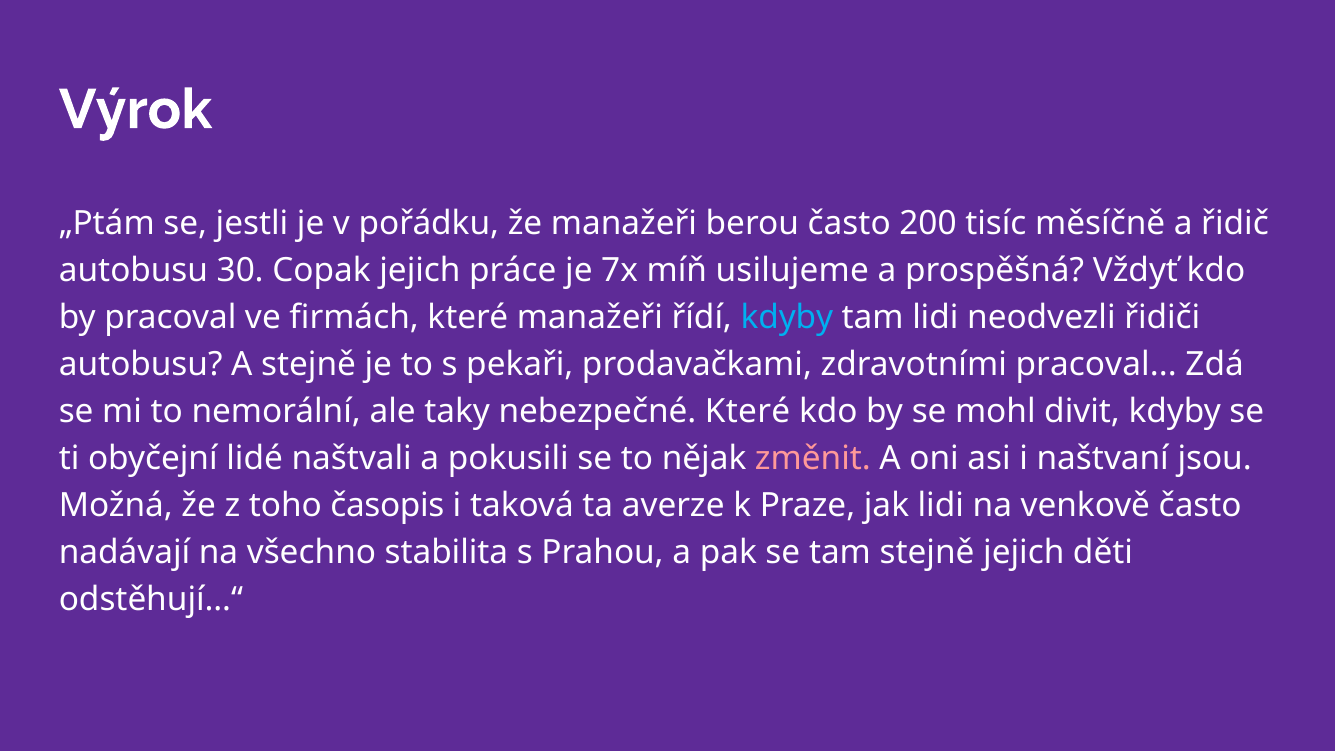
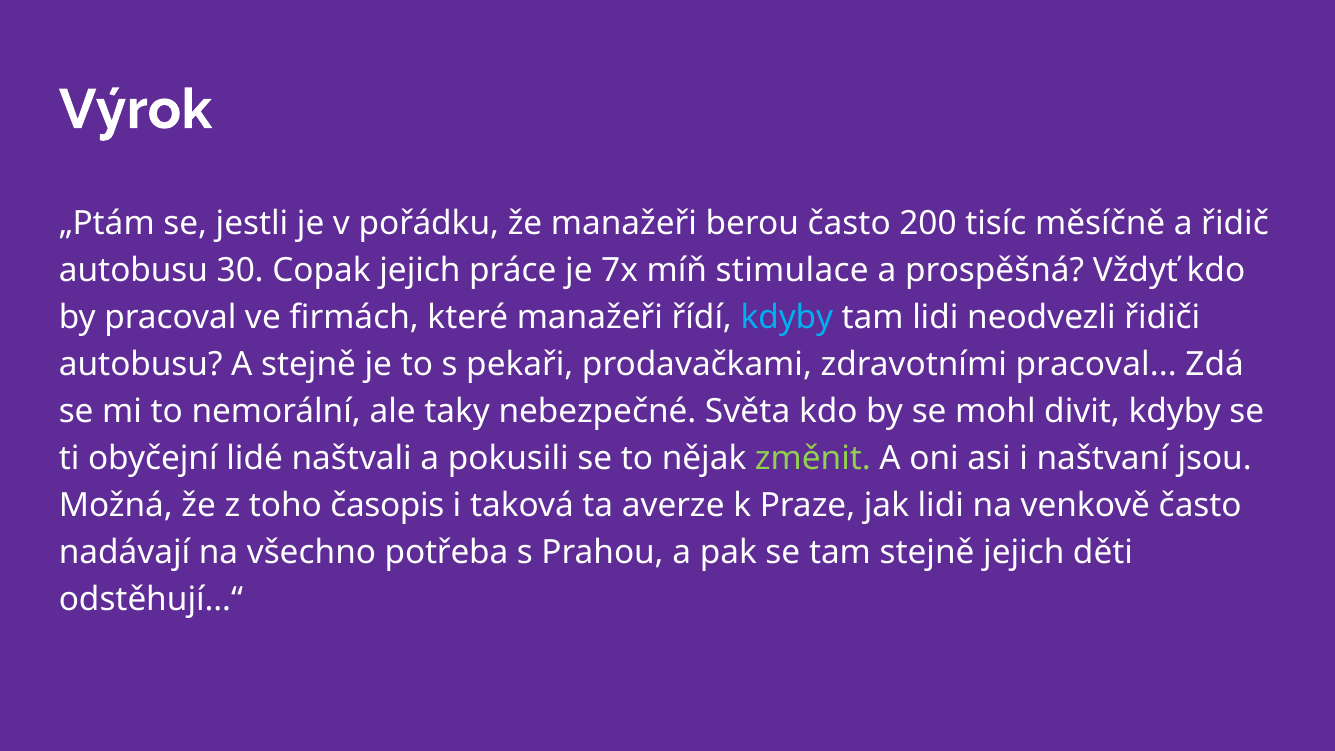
usilujeme: usilujeme -> stimulace (792, 270)
nebezpečné Které: Které -> Světa (748, 411)
změnit colour: pink -> light green (813, 458)
stabilita: stabilita -> potřeba (446, 552)
